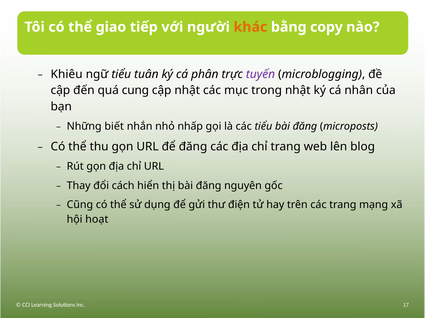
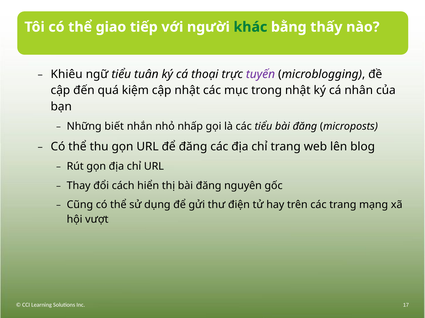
khác colour: orange -> green (250, 27)
copy: copy -> thấy (326, 27)
phân: phân -> thoại (205, 75)
cung: cung -> kiệm (135, 91)
hoạt: hoạt -> vượt (97, 220)
